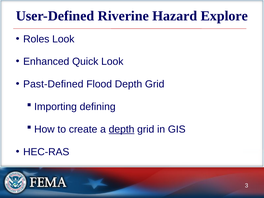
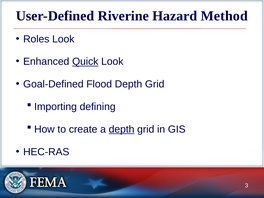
Explore: Explore -> Method (224, 16)
Quick underline: none -> present (85, 62)
Past-Defined: Past-Defined -> Goal-Defined (53, 84)
